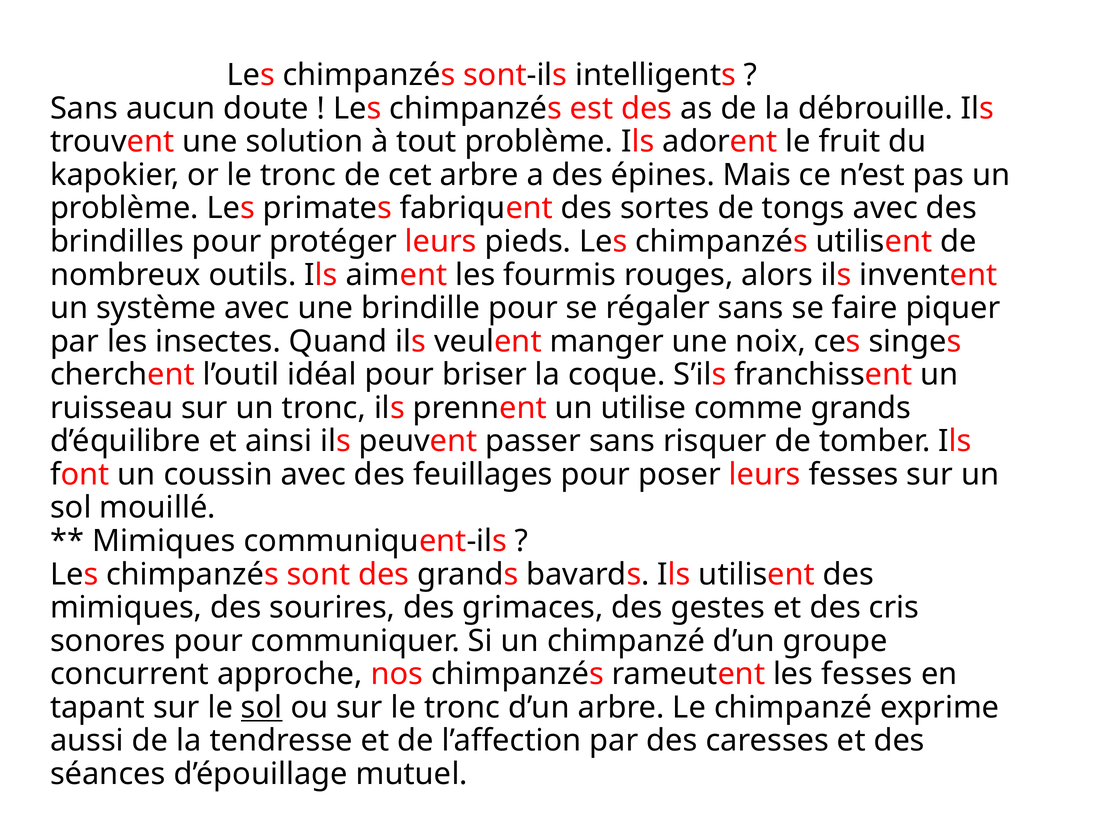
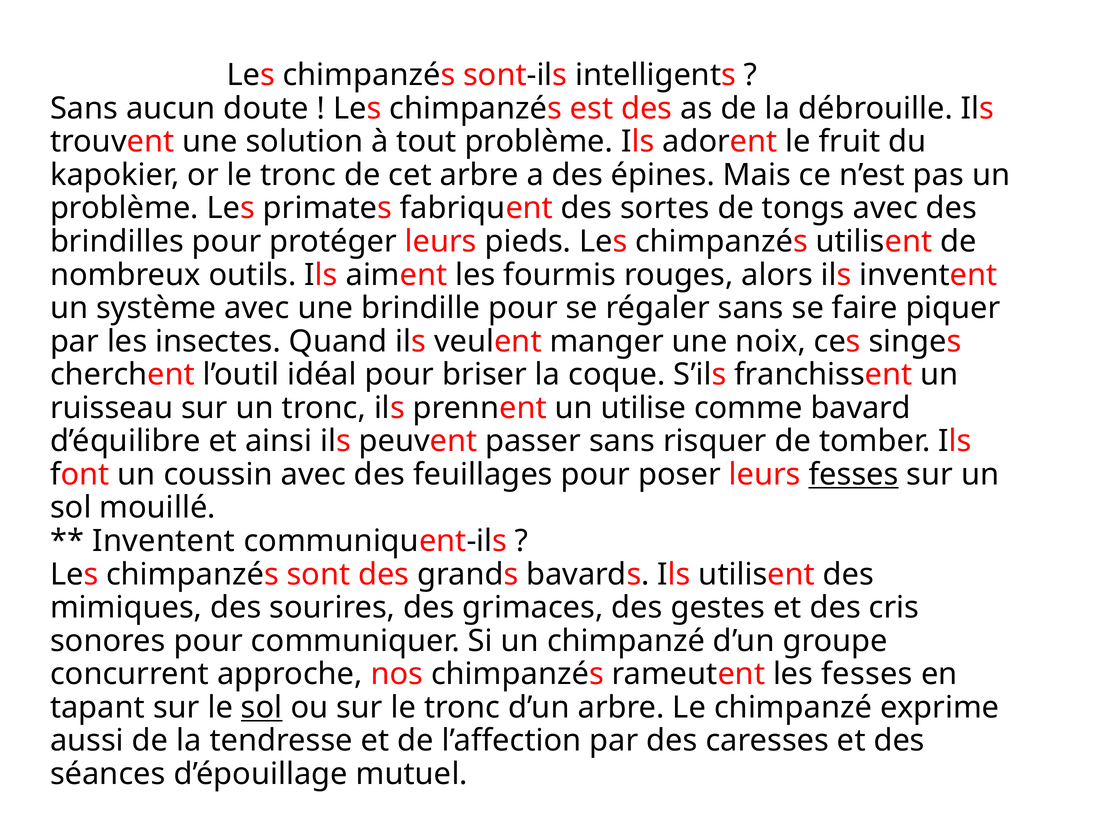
comme grands: grands -> bavard (861, 408)
fesses underline: none -> present (854, 474)
Mimiques: Mimiques -> Inventent (164, 541)
